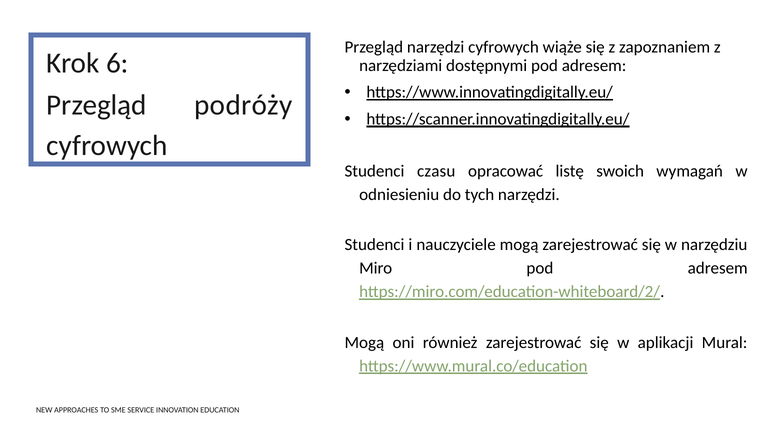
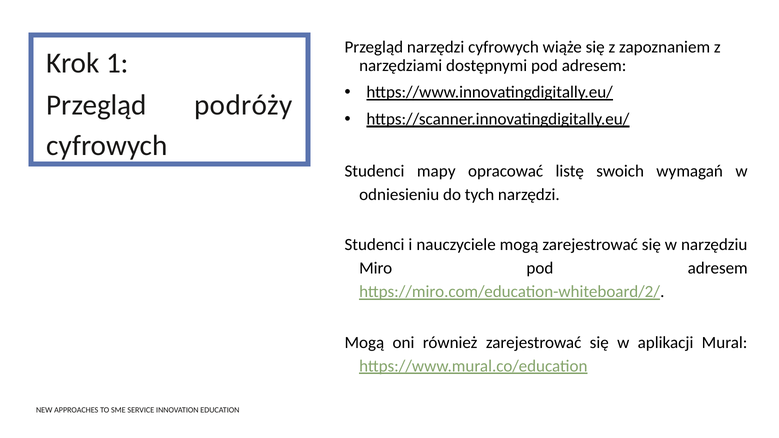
6: 6 -> 1 (117, 63)
czasu: czasu -> mapy (436, 171)
